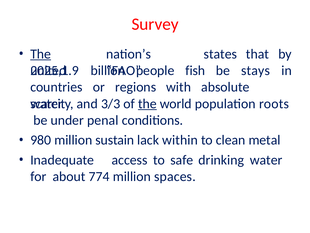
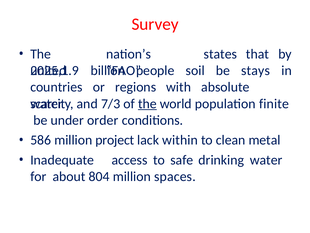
The underline: present -> none (41, 54)
fish: fish -> soil (195, 70)
3/3: 3/3 -> 7/3 (111, 103)
roots: roots -> finite (274, 103)
penal: penal -> order (103, 120)
980: 980 -> 586 (41, 140)
sustain: sustain -> project (115, 140)
774: 774 -> 804 (99, 176)
